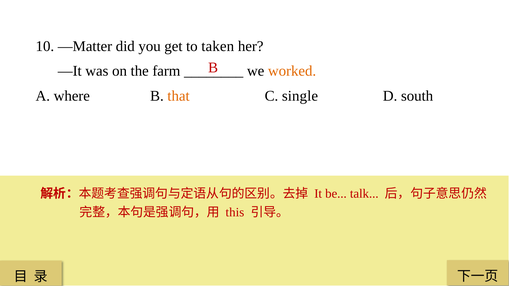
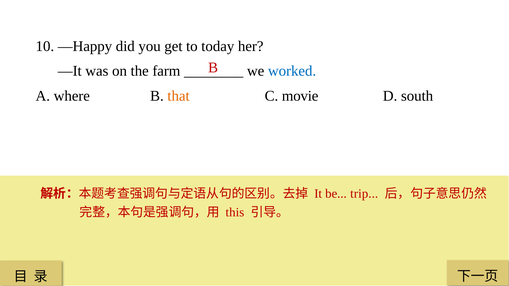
—Matter: —Matter -> —Happy (85, 46)
taken: taken -> today (218, 46)
worked colour: orange -> blue (292, 71)
single: single -> movie (300, 96)
talk: talk -> trip (364, 194)
